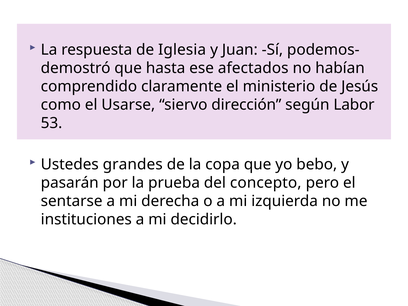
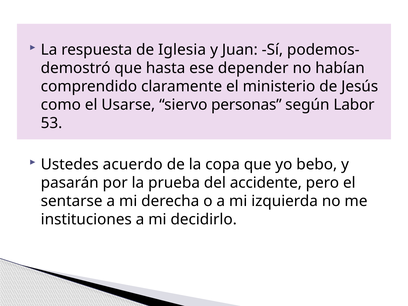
afectados: afectados -> depender (253, 68)
dirección: dirección -> personas (246, 105)
grandes: grandes -> acuerdo (133, 164)
concepto: concepto -> accidente (266, 183)
